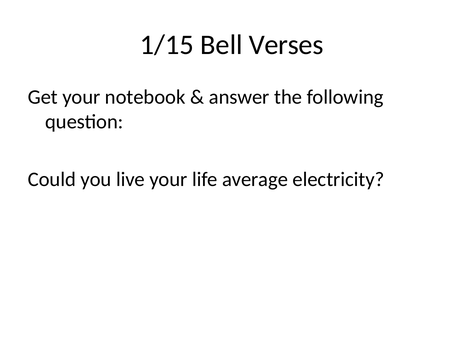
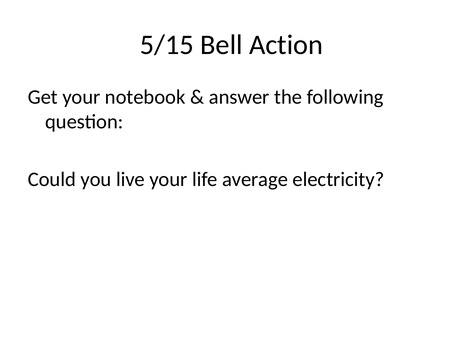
1/15: 1/15 -> 5/15 (167, 45)
Verses: Verses -> Action (286, 45)
